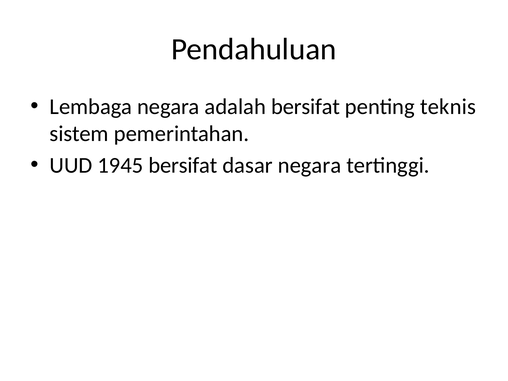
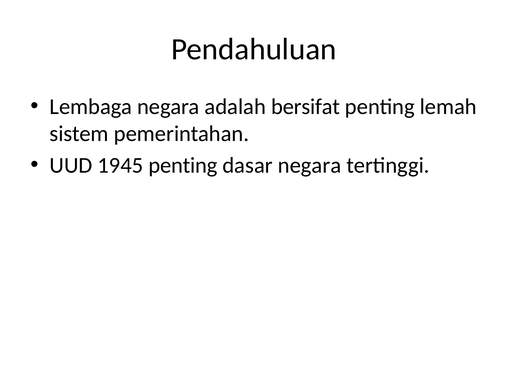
teknis: teknis -> lemah (448, 107)
1945 bersifat: bersifat -> penting (183, 165)
